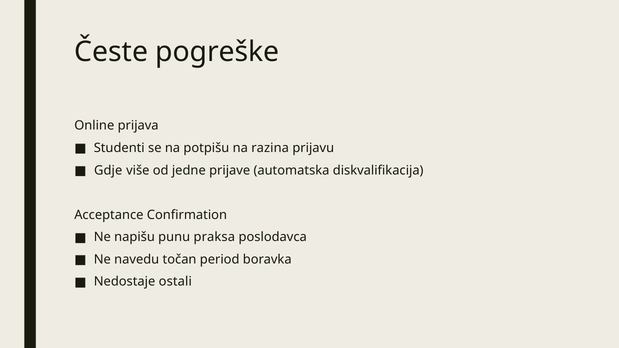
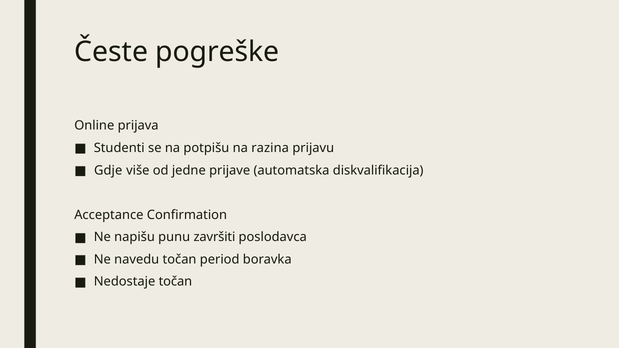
praksa: praksa -> završiti (214, 237)
Nedostaje ostali: ostali -> točan (175, 282)
